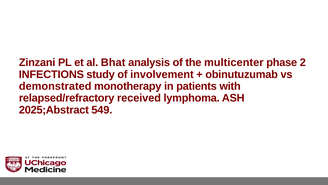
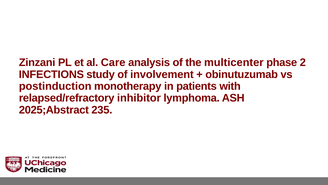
Bhat: Bhat -> Care (113, 62)
demonstrated: demonstrated -> postinduction (55, 86)
received: received -> inhibitor (139, 98)
549: 549 -> 235 (102, 110)
